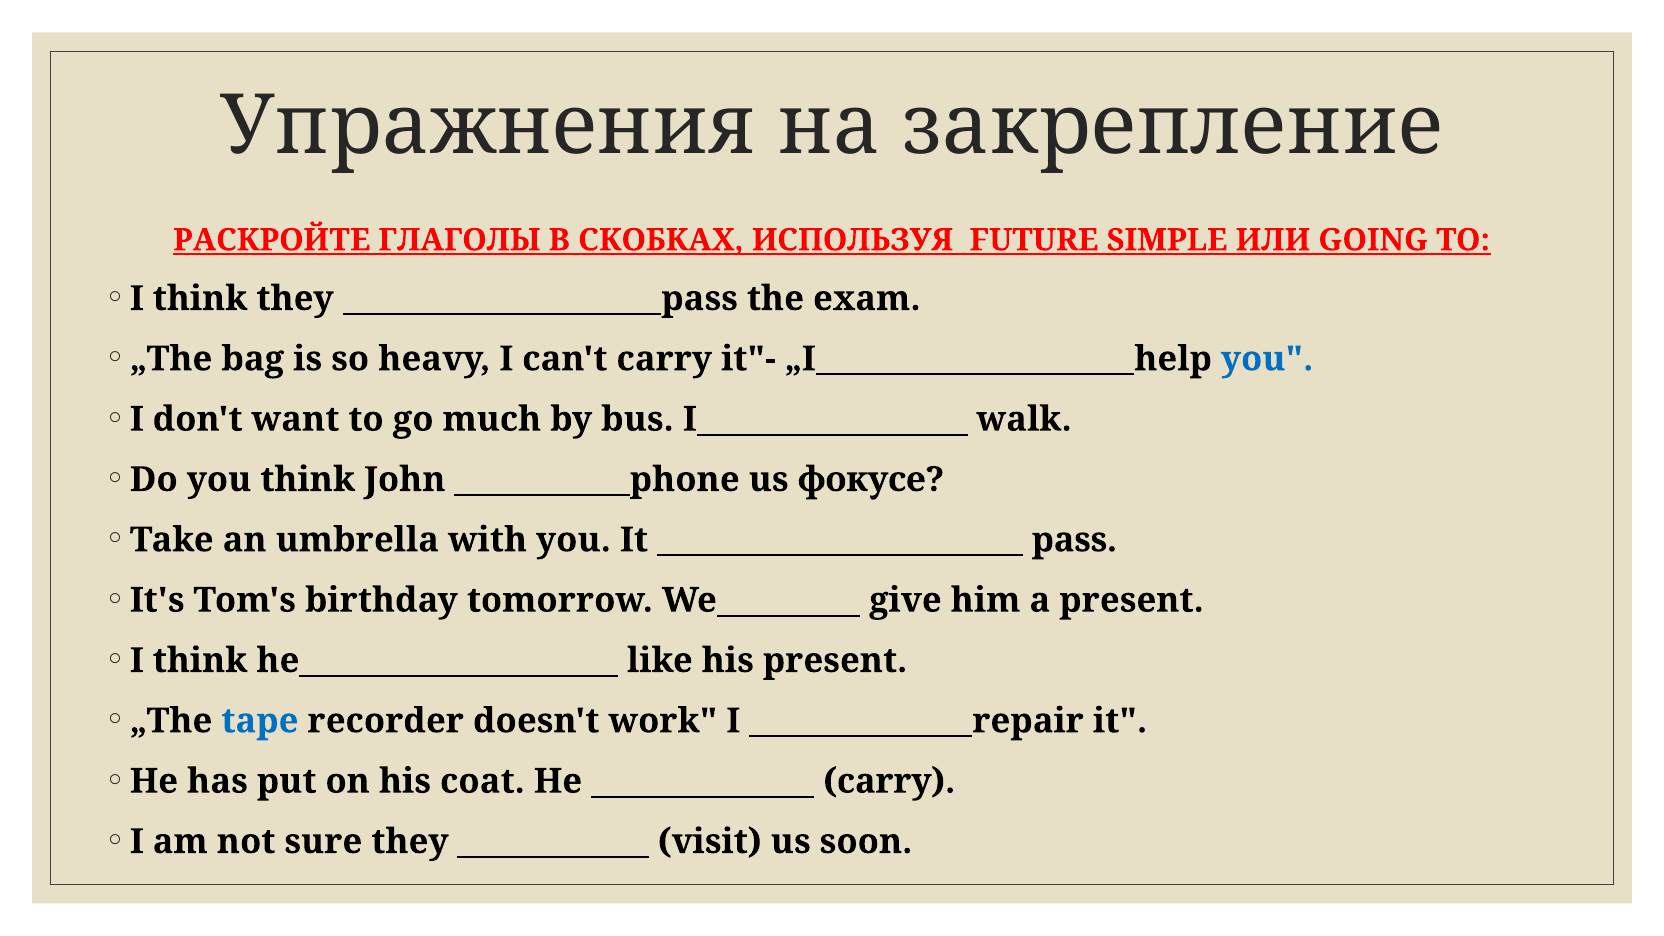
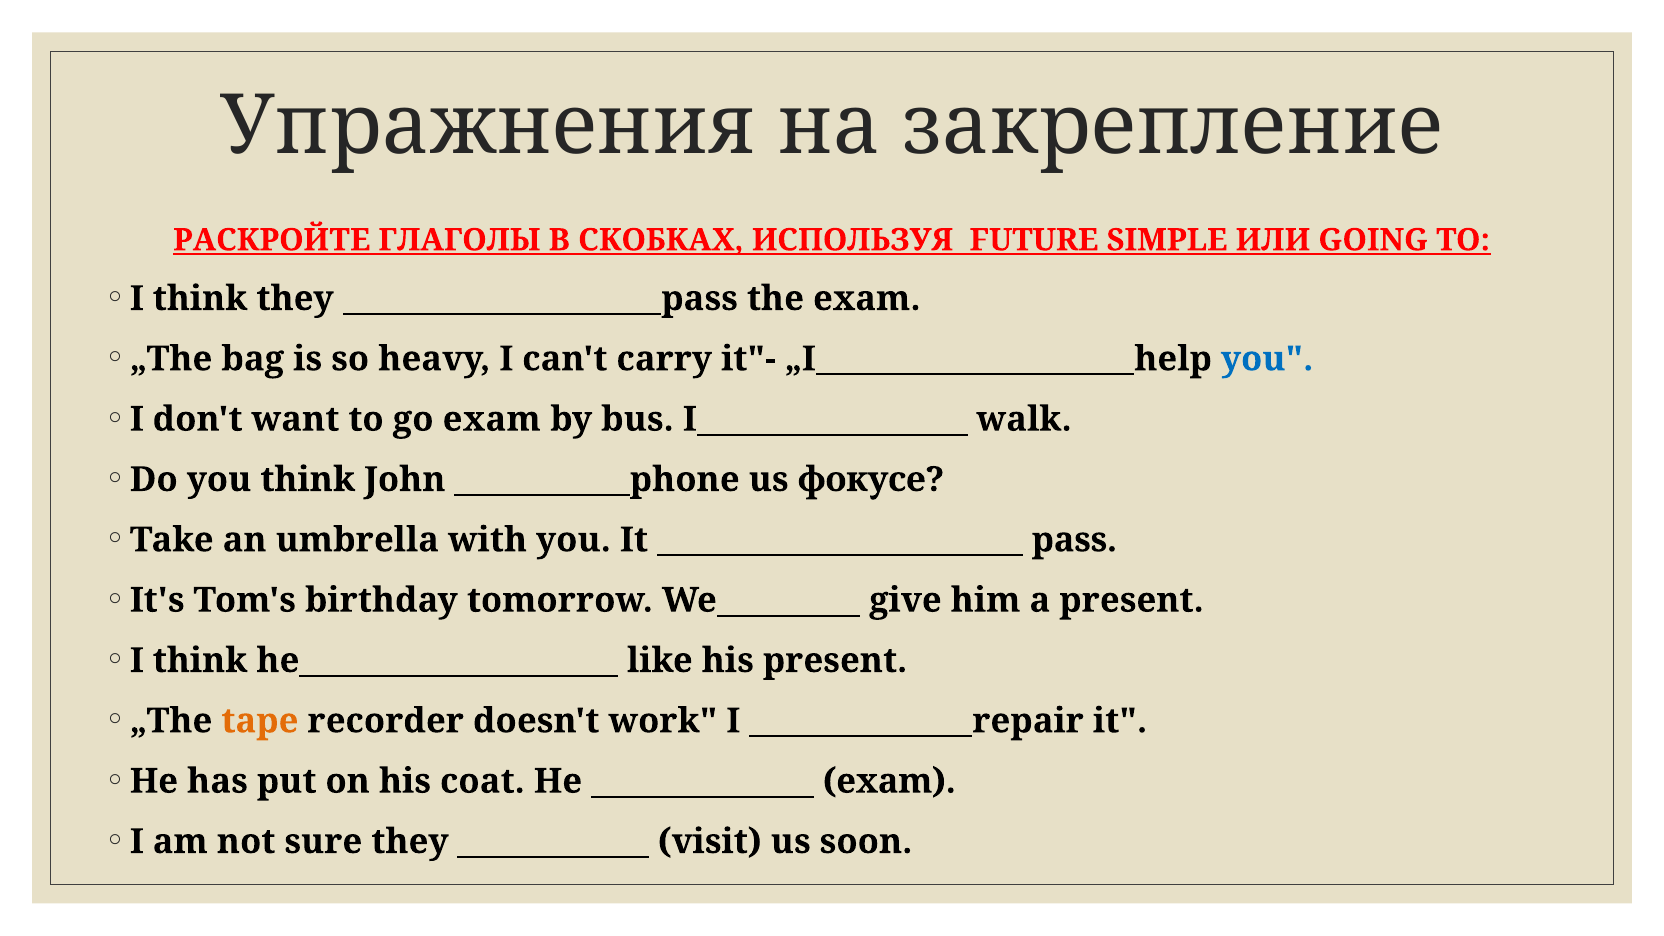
go much: much -> exam (492, 419)
tape colour: blue -> orange (260, 721)
carry: carry -> exam (889, 781)
